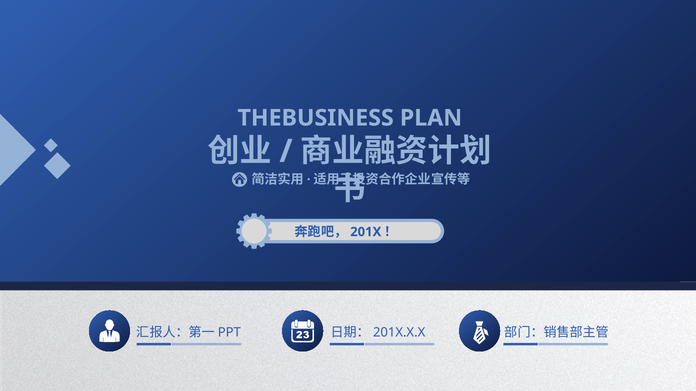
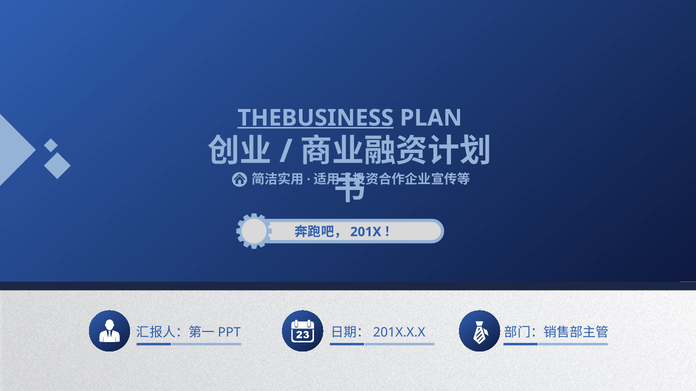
THEBUSINESS underline: none -> present (316, 118)
